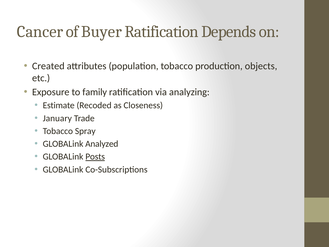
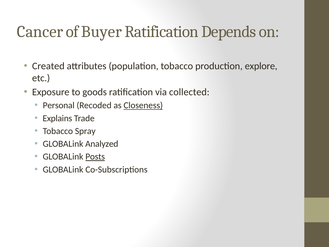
objects: objects -> explore (261, 66)
family: family -> goods (95, 92)
analyzing: analyzing -> collected (189, 92)
Estimate: Estimate -> Personal (59, 105)
Closeness underline: none -> present (143, 105)
January: January -> Explains (57, 118)
